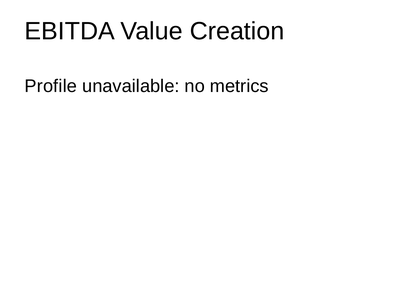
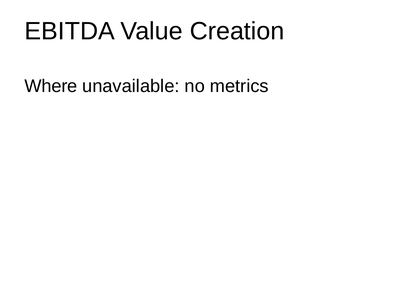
Profile: Profile -> Where (51, 86)
